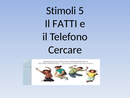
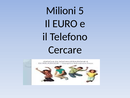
Stimoli: Stimoli -> Milioni (61, 11)
FATTI: FATTI -> EURO (65, 24)
